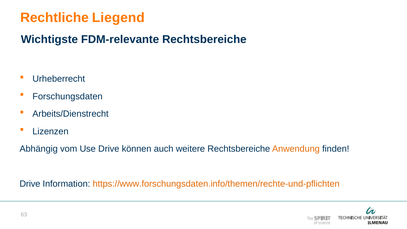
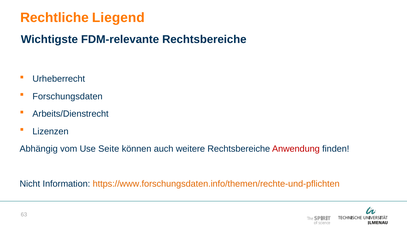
Use Drive: Drive -> Seite (109, 149)
Anwendung colour: orange -> red (296, 149)
Drive: Drive -> Nicht (30, 184)
